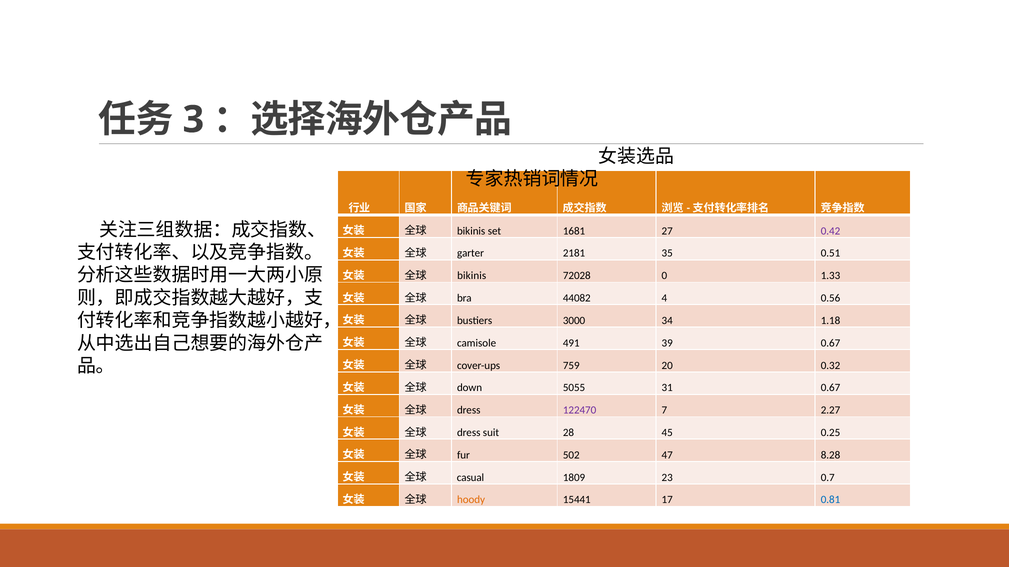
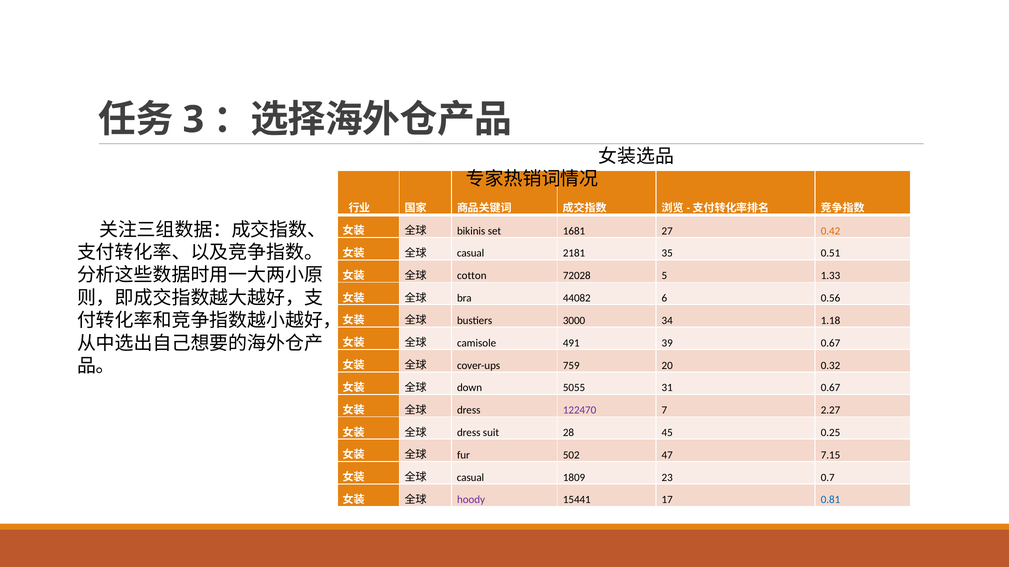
0.42 colour: purple -> orange (831, 231)
garter: garter -> casual (471, 254)
bikinis: bikinis -> cotton (472, 276)
0: 0 -> 5 (664, 276)
4: 4 -> 6 (664, 298)
8.28: 8.28 -> 7.15 (831, 455)
hoody colour: orange -> purple (471, 500)
